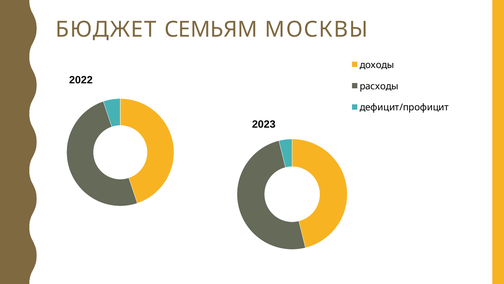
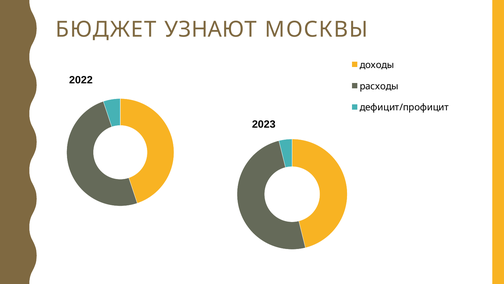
СЕМЬЯМ: СЕМЬЯМ -> УЗНАЮТ (211, 29)
